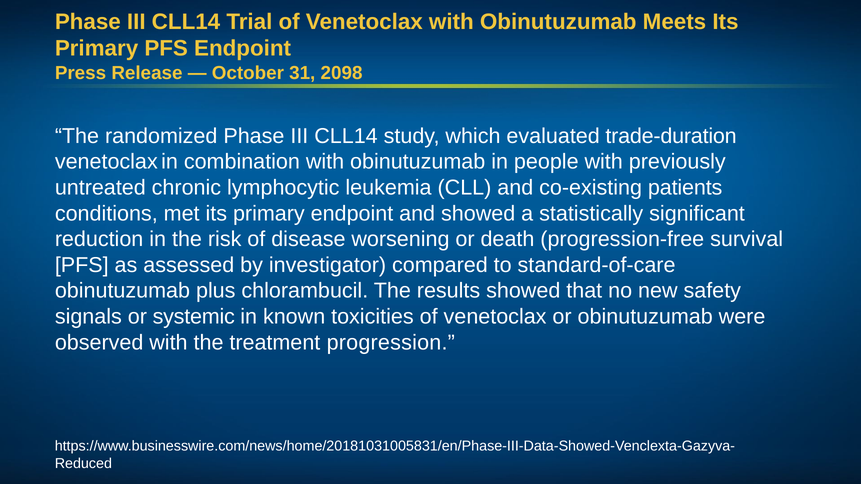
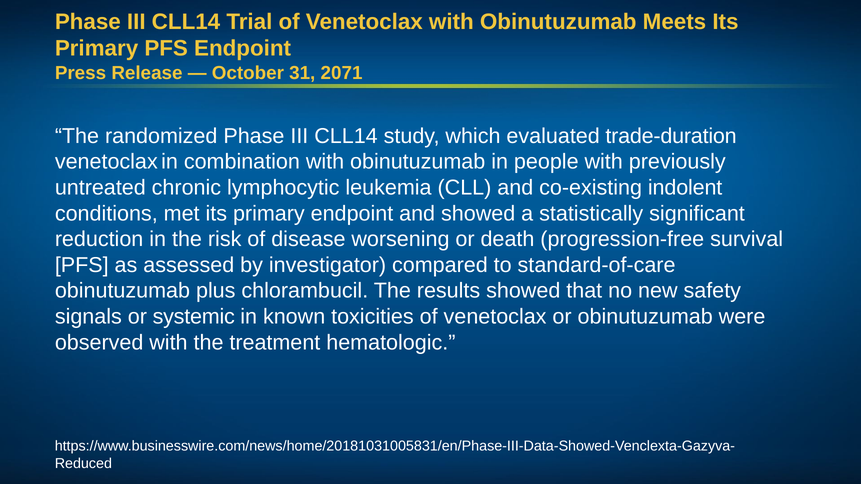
2098: 2098 -> 2071 (342, 73)
patients: patients -> indolent (685, 188)
progression: progression -> hematologic (391, 343)
